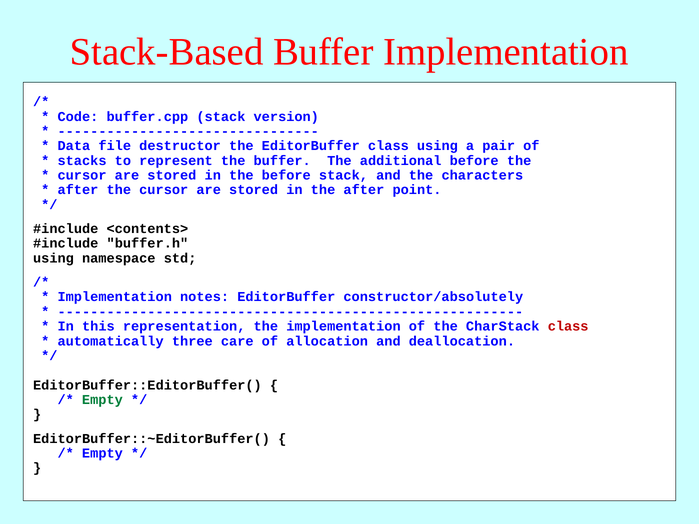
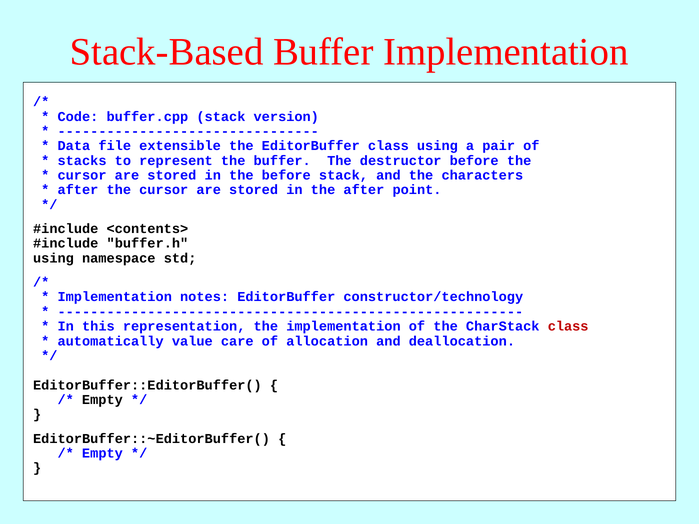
destructor: destructor -> extensible (180, 146)
additional: additional -> destructor (401, 161)
constructor/absolutely: constructor/absolutely -> constructor/technology (433, 297)
three: three -> value (192, 341)
Empty colour: green -> black (102, 400)
